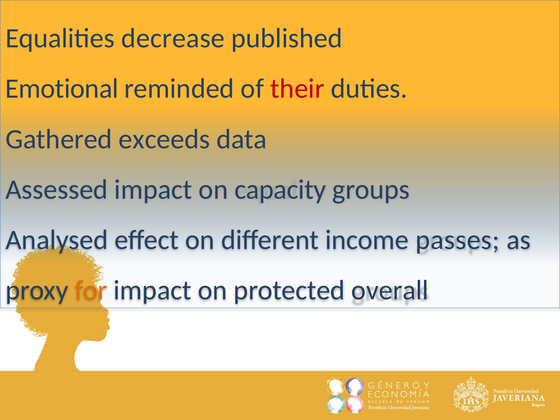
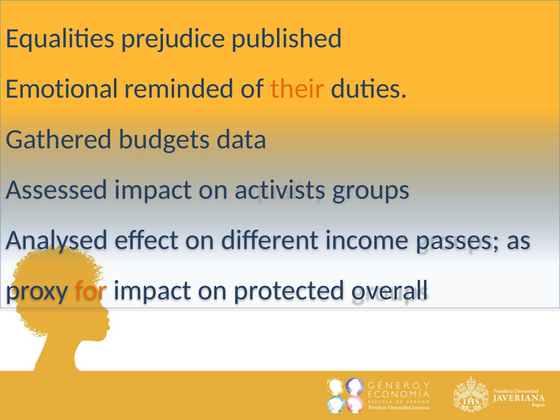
decrease: decrease -> prejudice (173, 38)
their colour: red -> orange (297, 89)
exceeds: exceeds -> budgets (164, 139)
capacity: capacity -> activists (280, 189)
